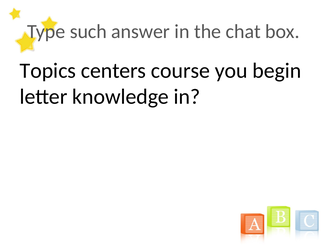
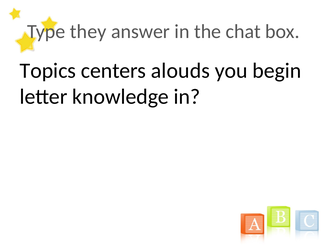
such: such -> they (88, 32)
course: course -> alouds (180, 71)
